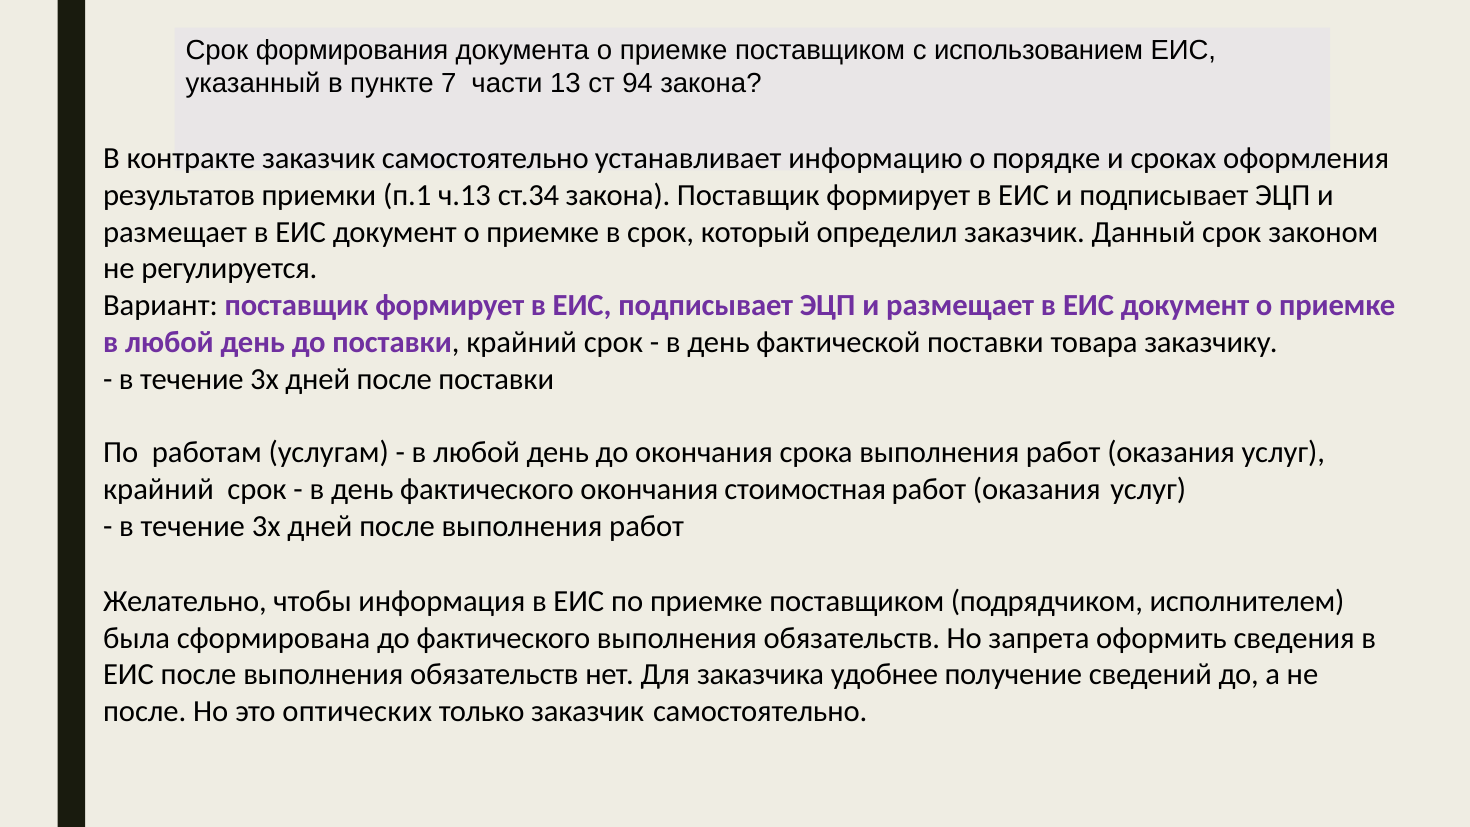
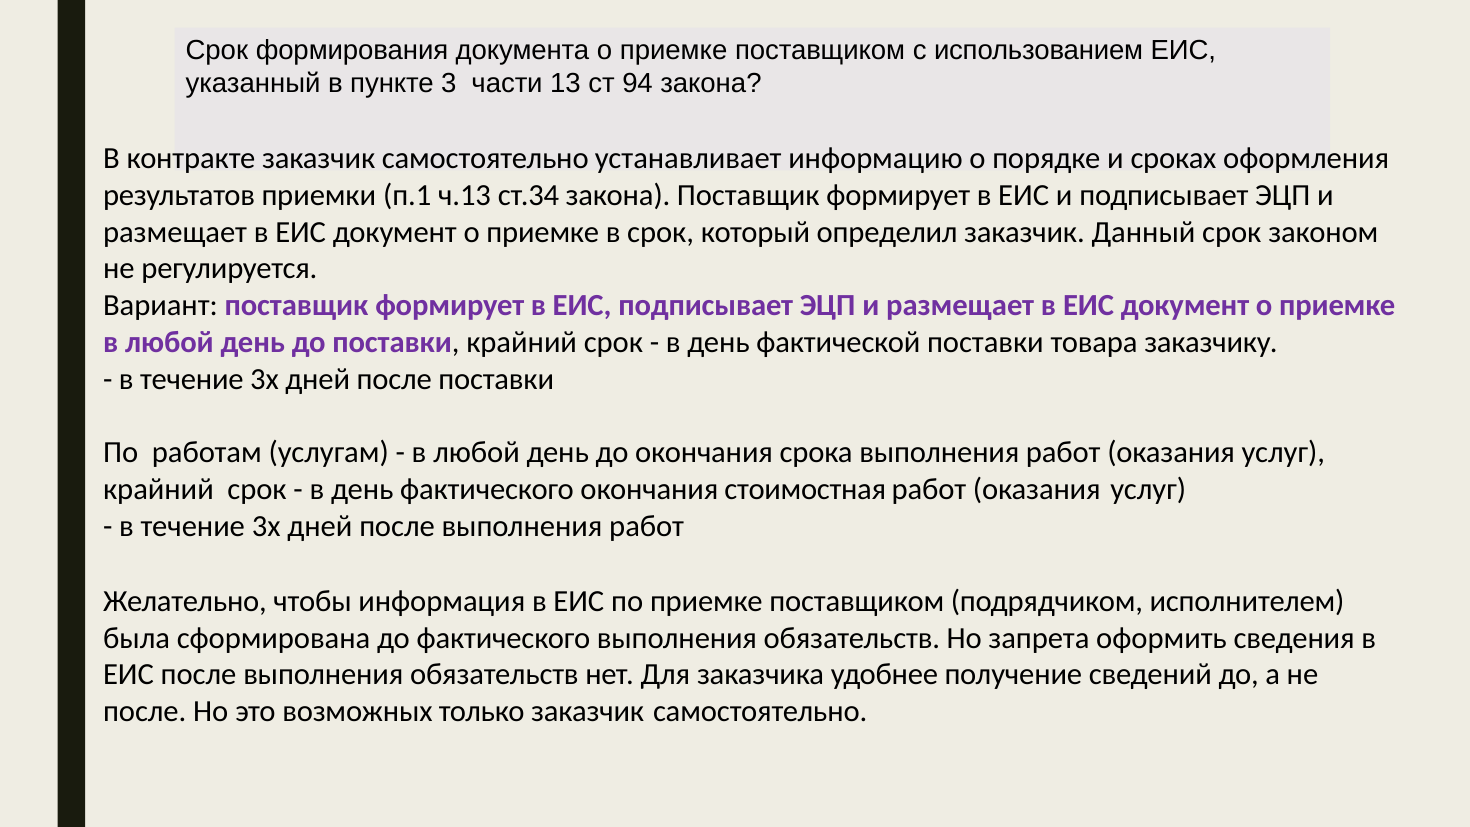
7: 7 -> 3 (449, 84)
оптических: оптических -> возможных (357, 711)
